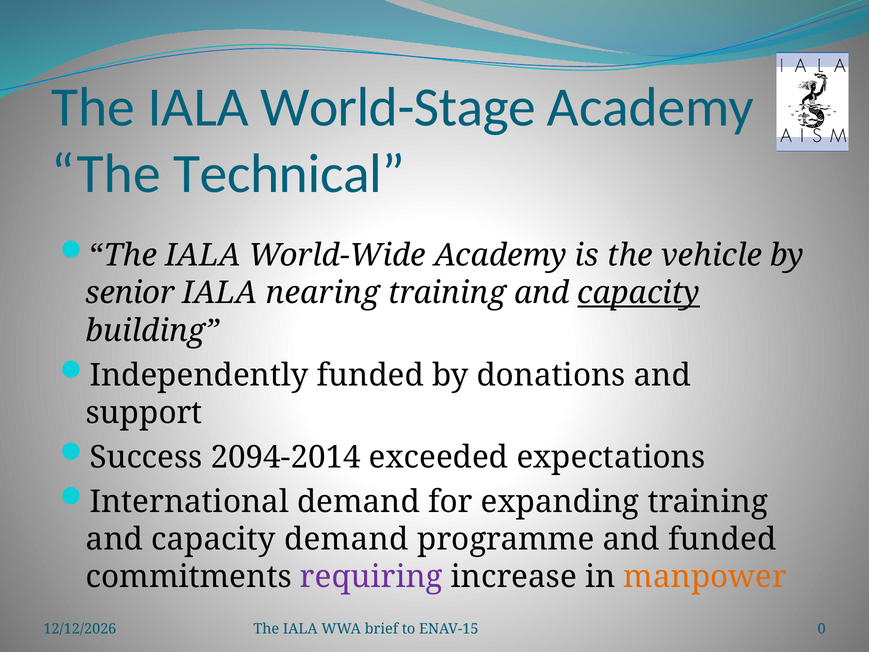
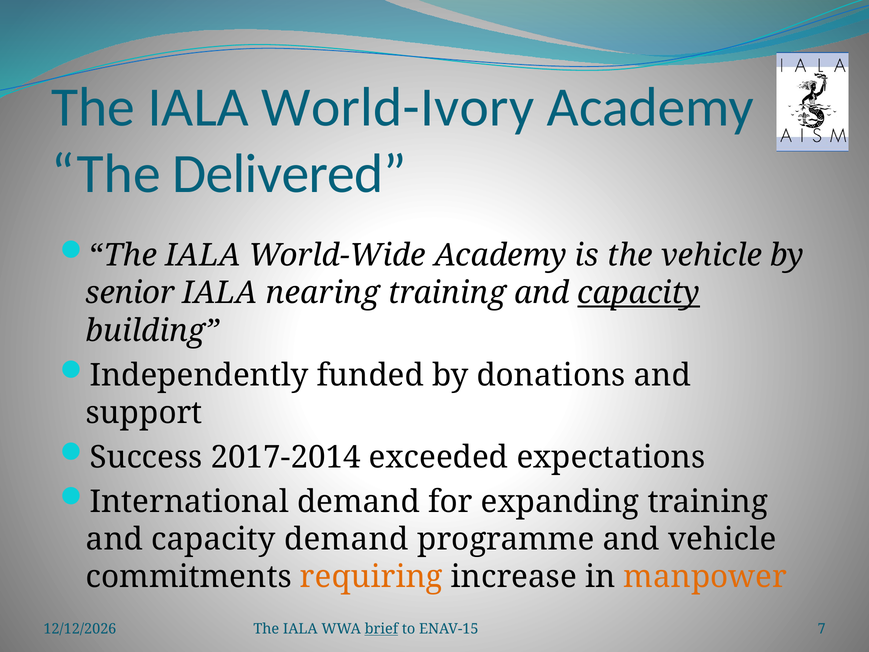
World-Stage: World-Stage -> World-Ivory (398, 107)
Technical: Technical -> Delivered (289, 174)
2094-2014: 2094-2014 -> 2017-2014 (286, 457)
and funded: funded -> vehicle (722, 539)
requiring colour: purple -> orange (371, 577)
brief underline: none -> present (381, 629)
0: 0 -> 7 (822, 629)
